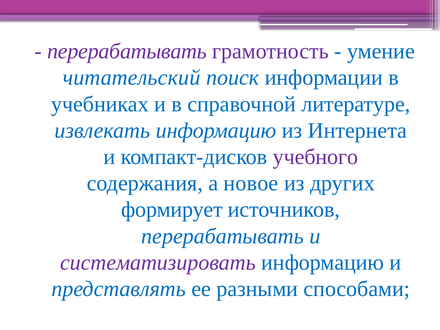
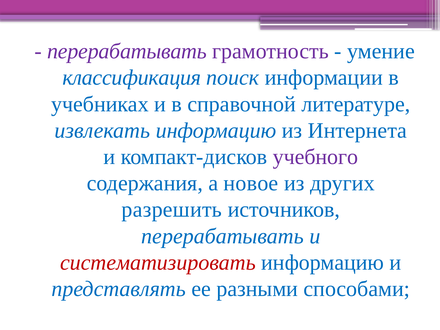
читательский: читательский -> классификация (132, 78)
формирует: формирует -> разрешить (172, 210)
систематизировать colour: purple -> red (158, 262)
